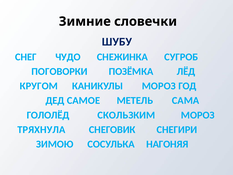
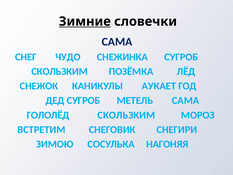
Зимние underline: none -> present (85, 21)
ШУБУ: ШУБУ -> САМА (117, 42)
ПОГОВОРКИ: ПОГОВОРКИ -> СКОЛЬЗКИМ (60, 71)
КРУГОМ: КРУГОМ -> СНЕЖОК (39, 86)
КАНИКУЛЫ МОРОЗ: МОРОЗ -> АУКАЕТ (159, 86)
ДЕД САМОЕ: САМОЕ -> СУГРОБ (84, 100)
ТРЯХНУЛА: ТРЯХНУЛА -> ВСТРЕТИМ (41, 129)
